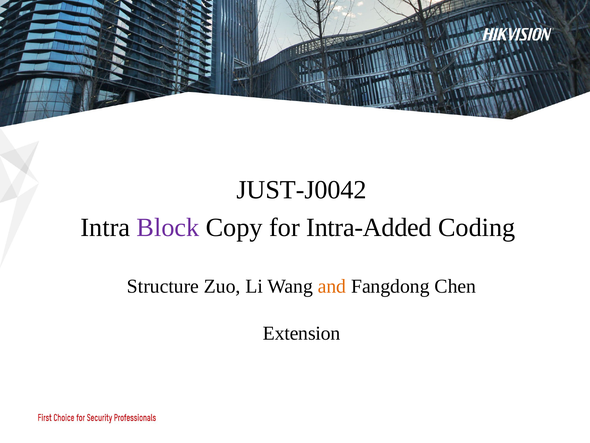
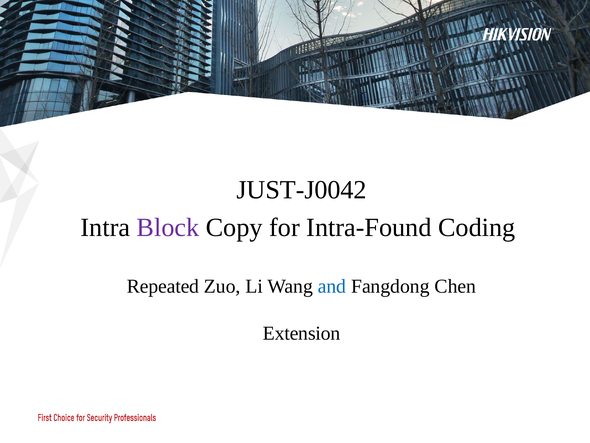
Intra-Added: Intra-Added -> Intra-Found (369, 227)
Structure: Structure -> Repeated (163, 286)
and colour: orange -> blue (332, 286)
